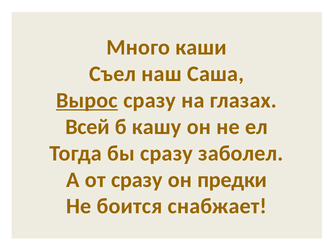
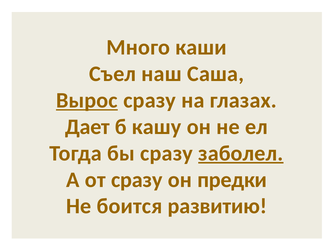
Всей: Всей -> Дает (87, 127)
заболел underline: none -> present (241, 153)
снабжает: снабжает -> развитию (217, 206)
